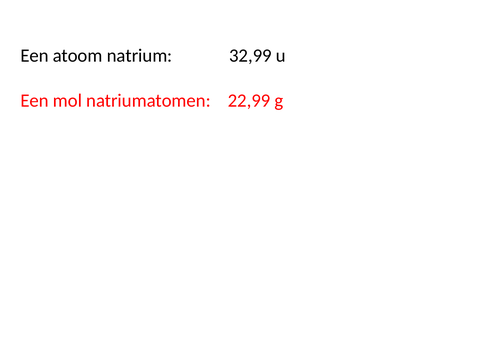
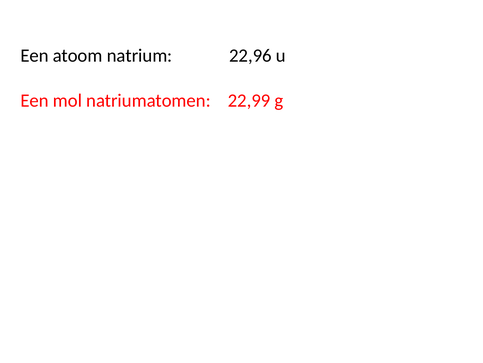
32,99: 32,99 -> 22,96 (250, 55)
